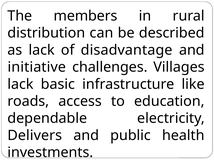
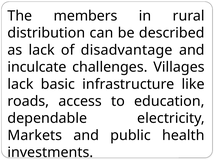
initiative: initiative -> inculcate (37, 67)
Delivers: Delivers -> Markets (35, 136)
